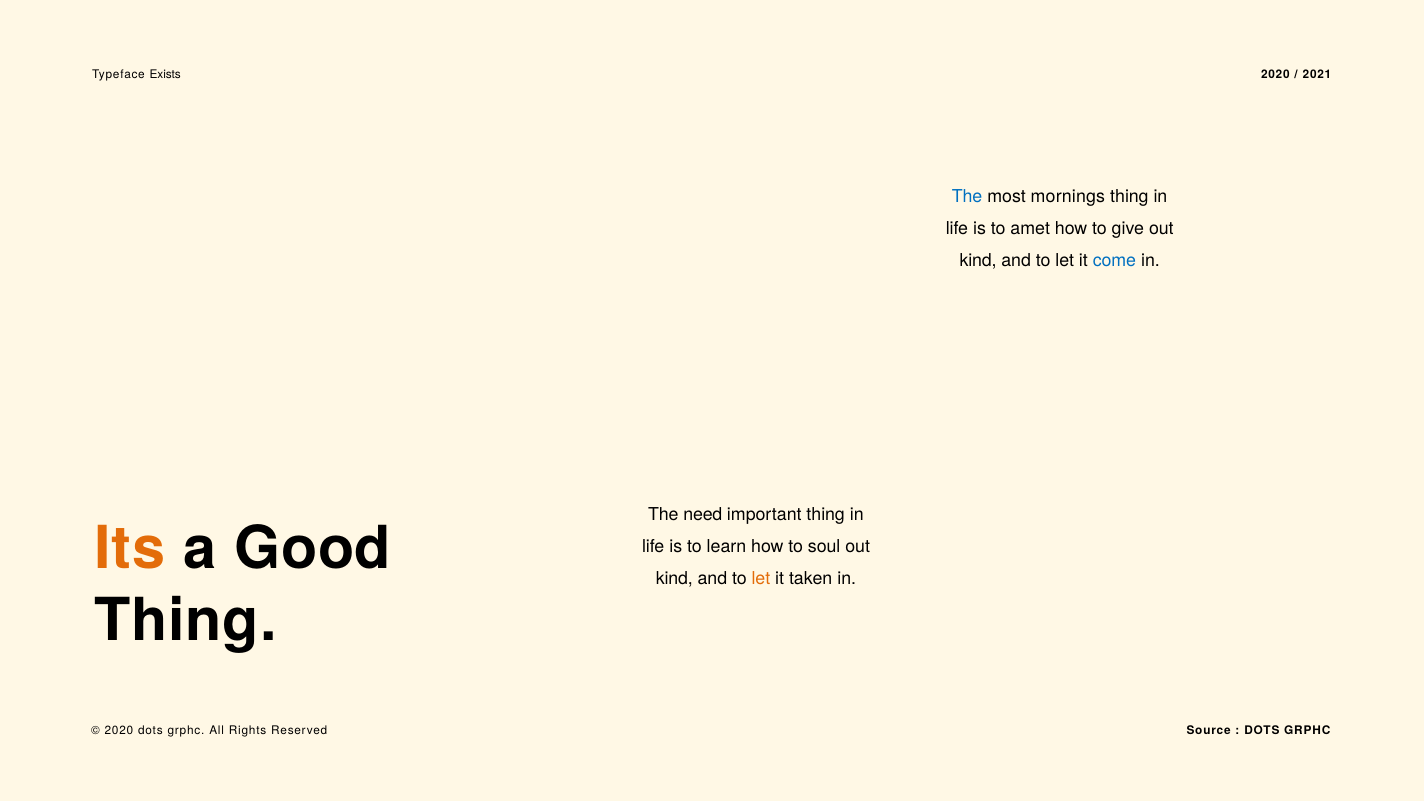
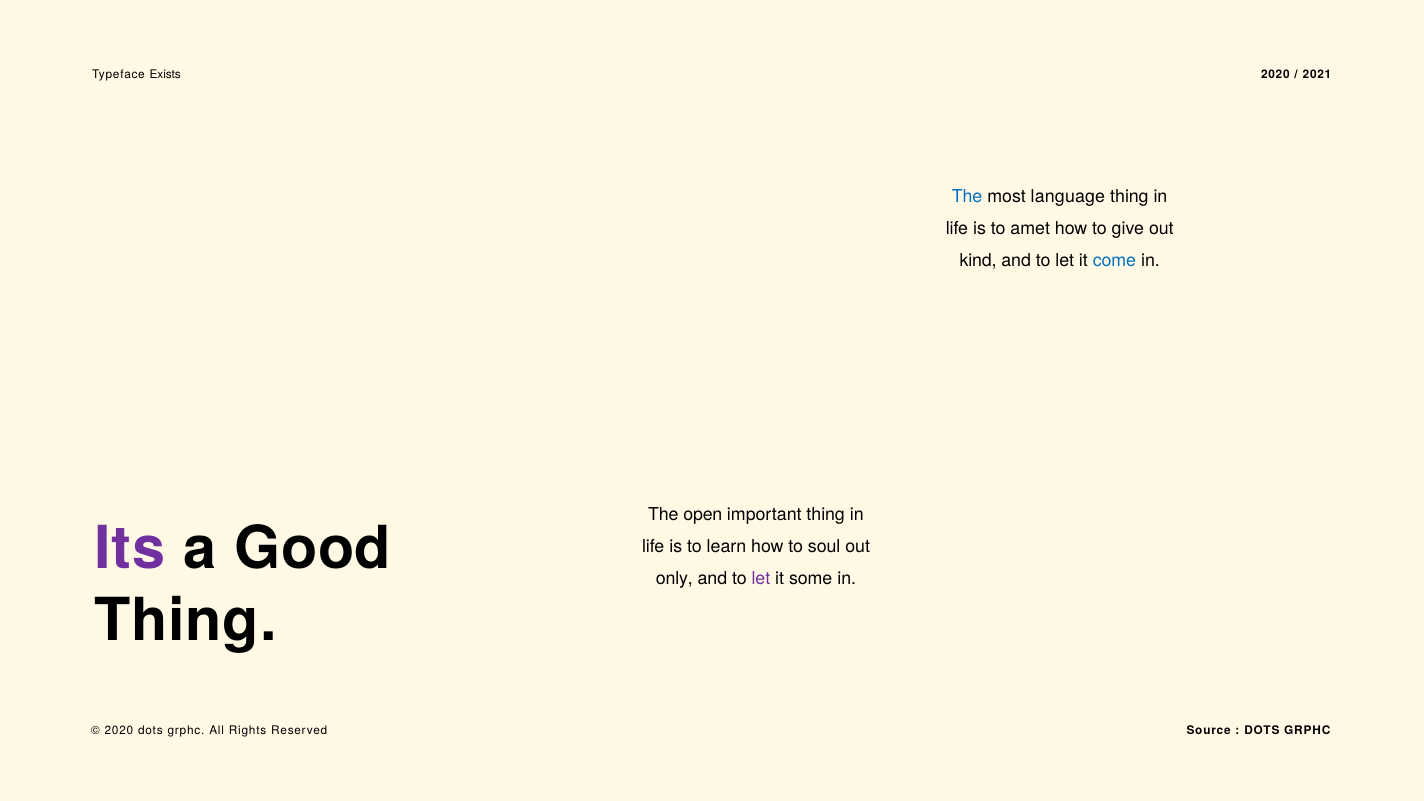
mornings: mornings -> language (1068, 197)
need: need -> open (703, 515)
Its colour: orange -> purple (130, 549)
kind: kind -> only (674, 579)
let colour: orange -> purple (761, 579)
taken: taken -> some (811, 579)
